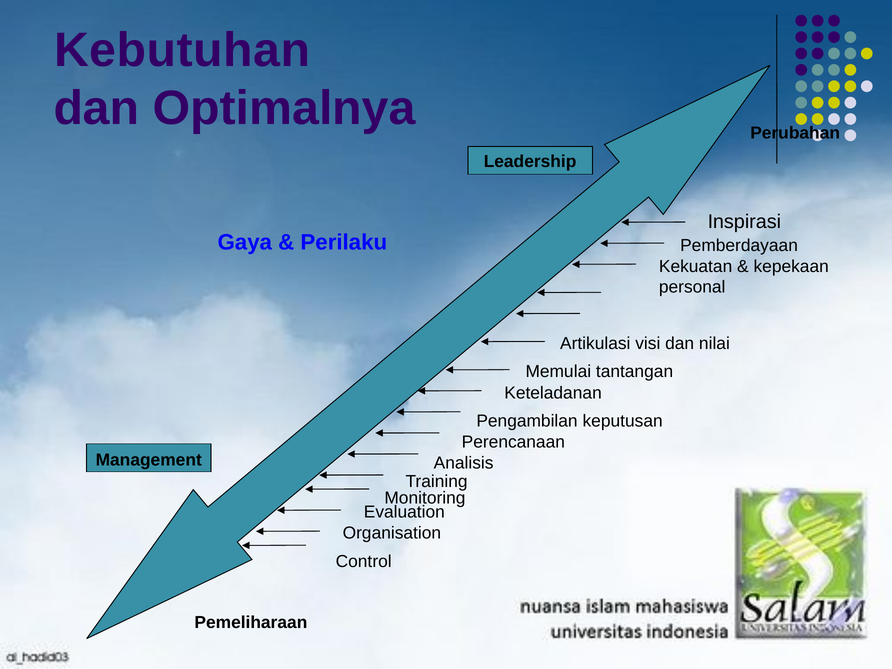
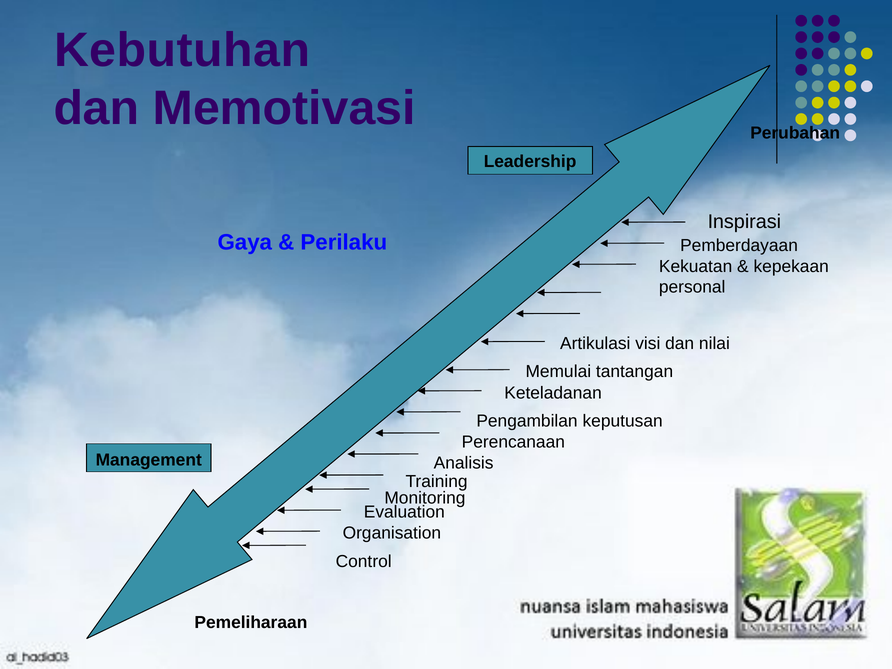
Optimalnya: Optimalnya -> Memotivasi (284, 108)
